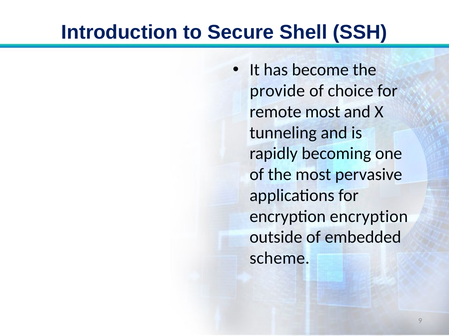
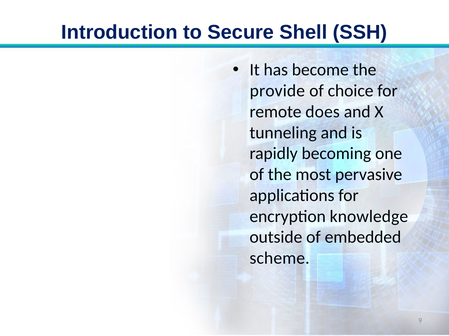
remote most: most -> does (323, 112)
encryption encryption: encryption -> knowledge (369, 217)
